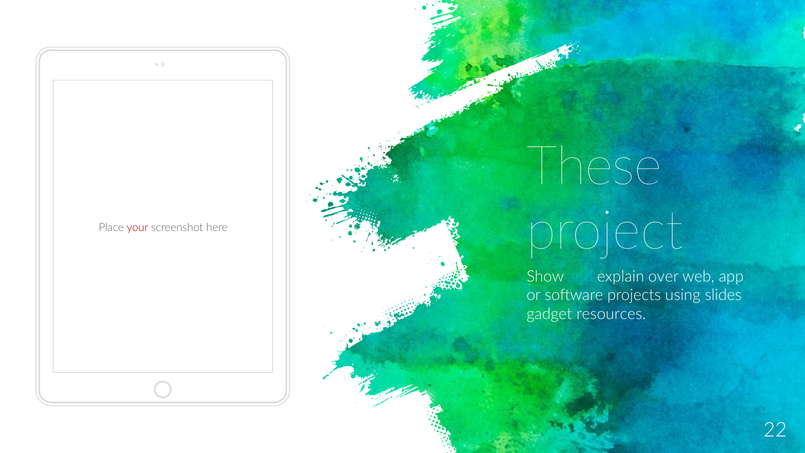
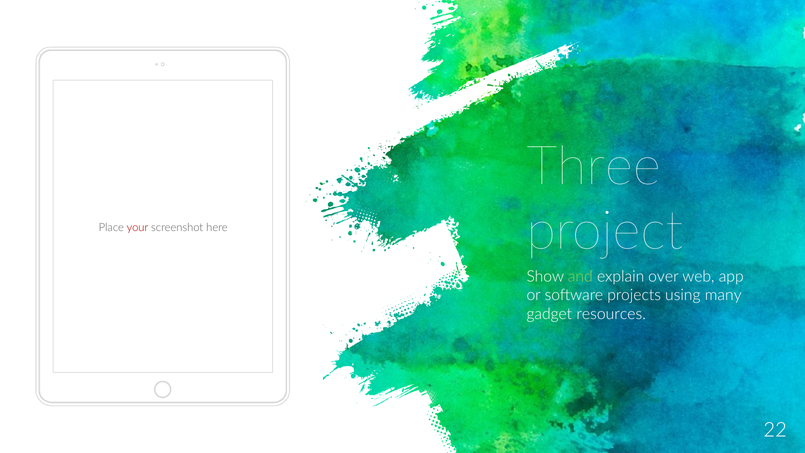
These: These -> Three (594, 166)
and colour: light blue -> light green (580, 276)
slides: slides -> many (723, 295)
